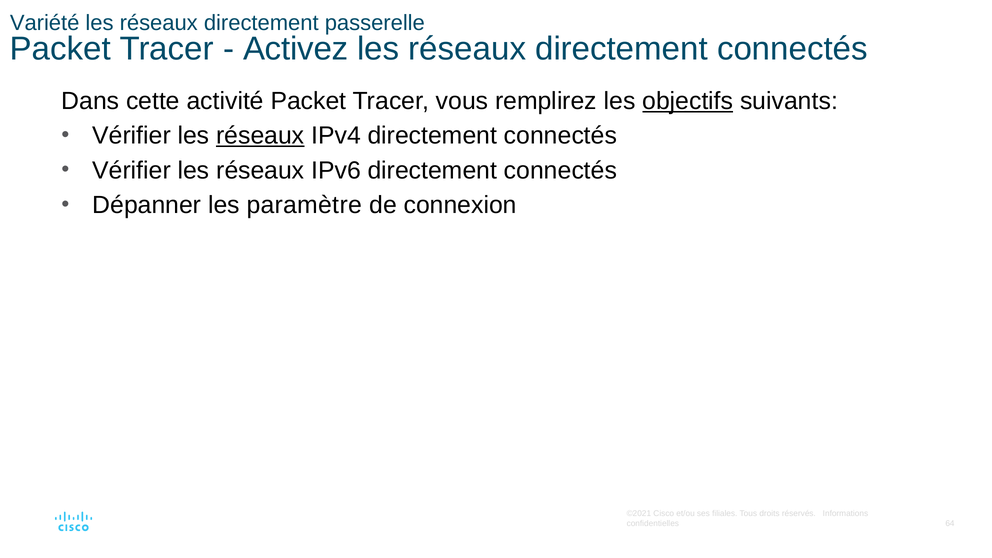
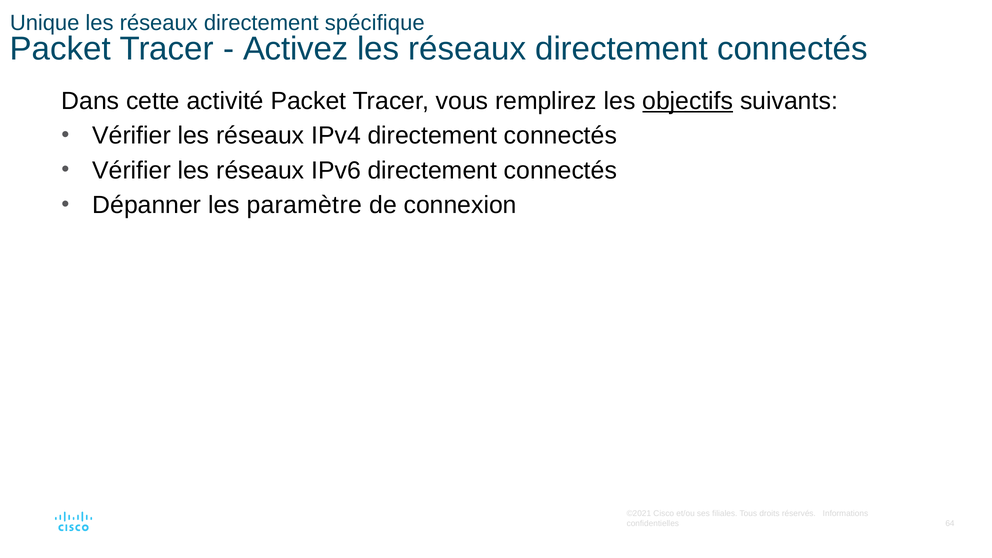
Variété: Variété -> Unique (45, 23)
passerelle: passerelle -> spécifique (375, 23)
réseaux underline: present -> none (260, 136)
